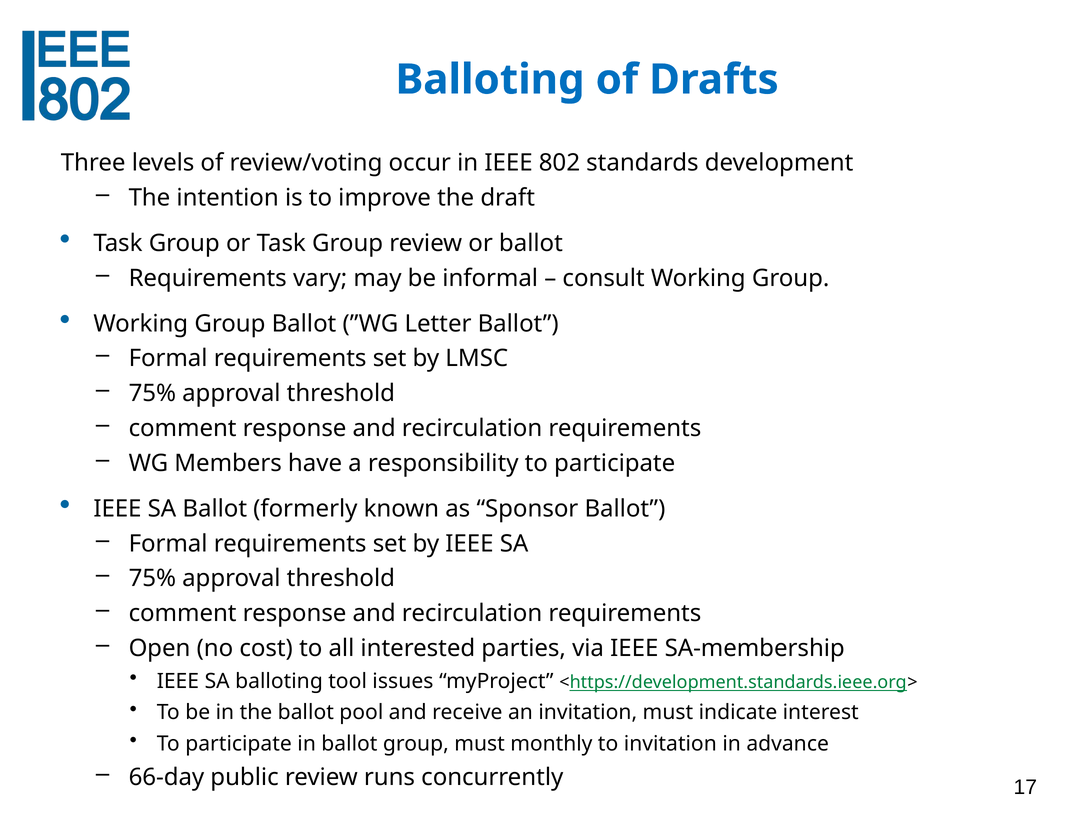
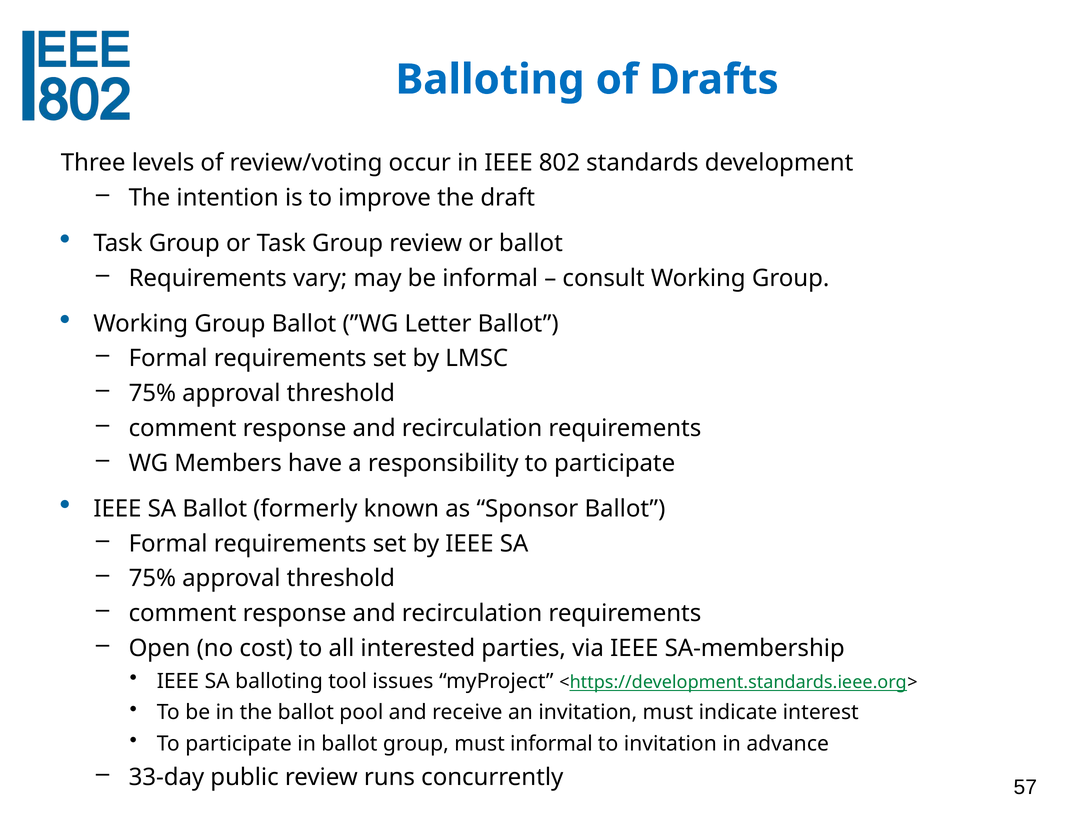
must monthly: monthly -> informal (551, 744)
66-day: 66-day -> 33-day (166, 777)
17: 17 -> 57 (1025, 787)
